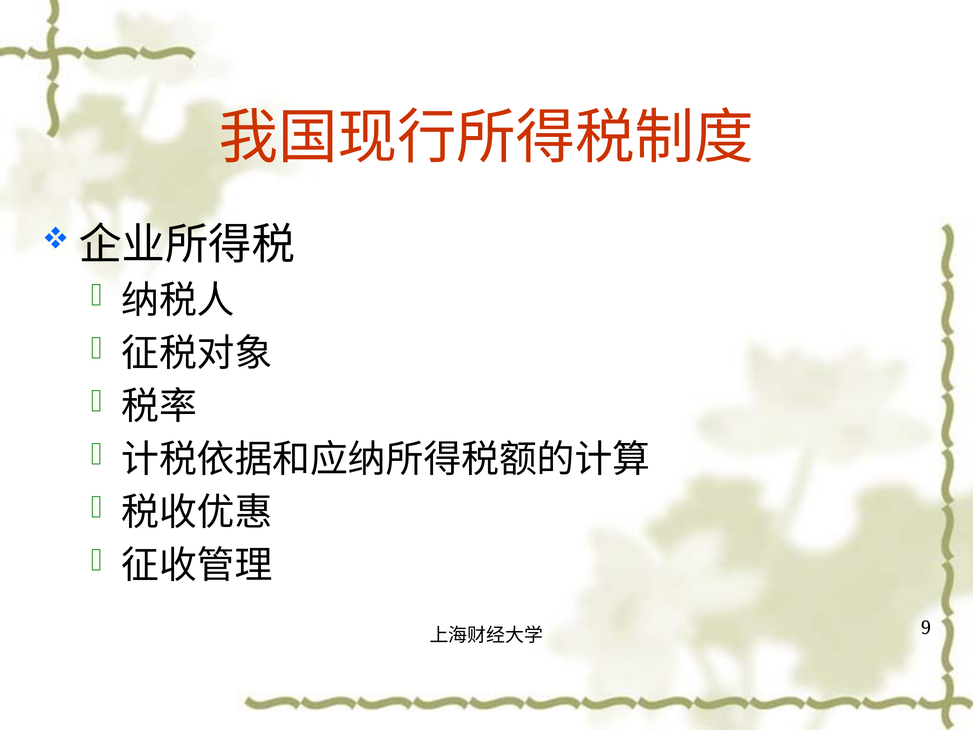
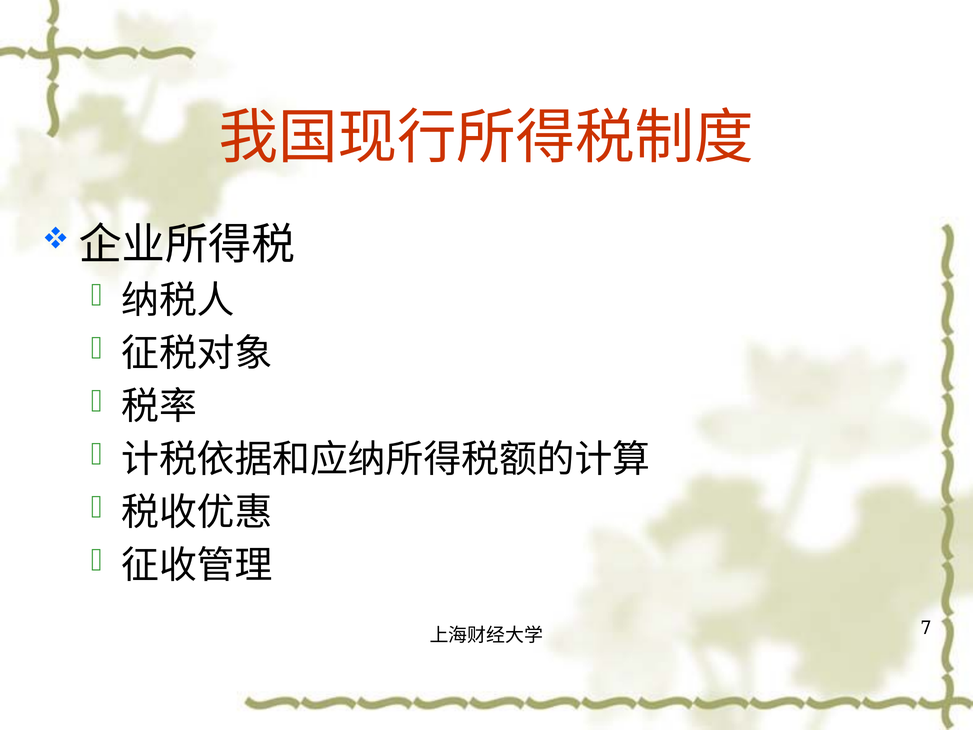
9: 9 -> 7 (926, 628)
